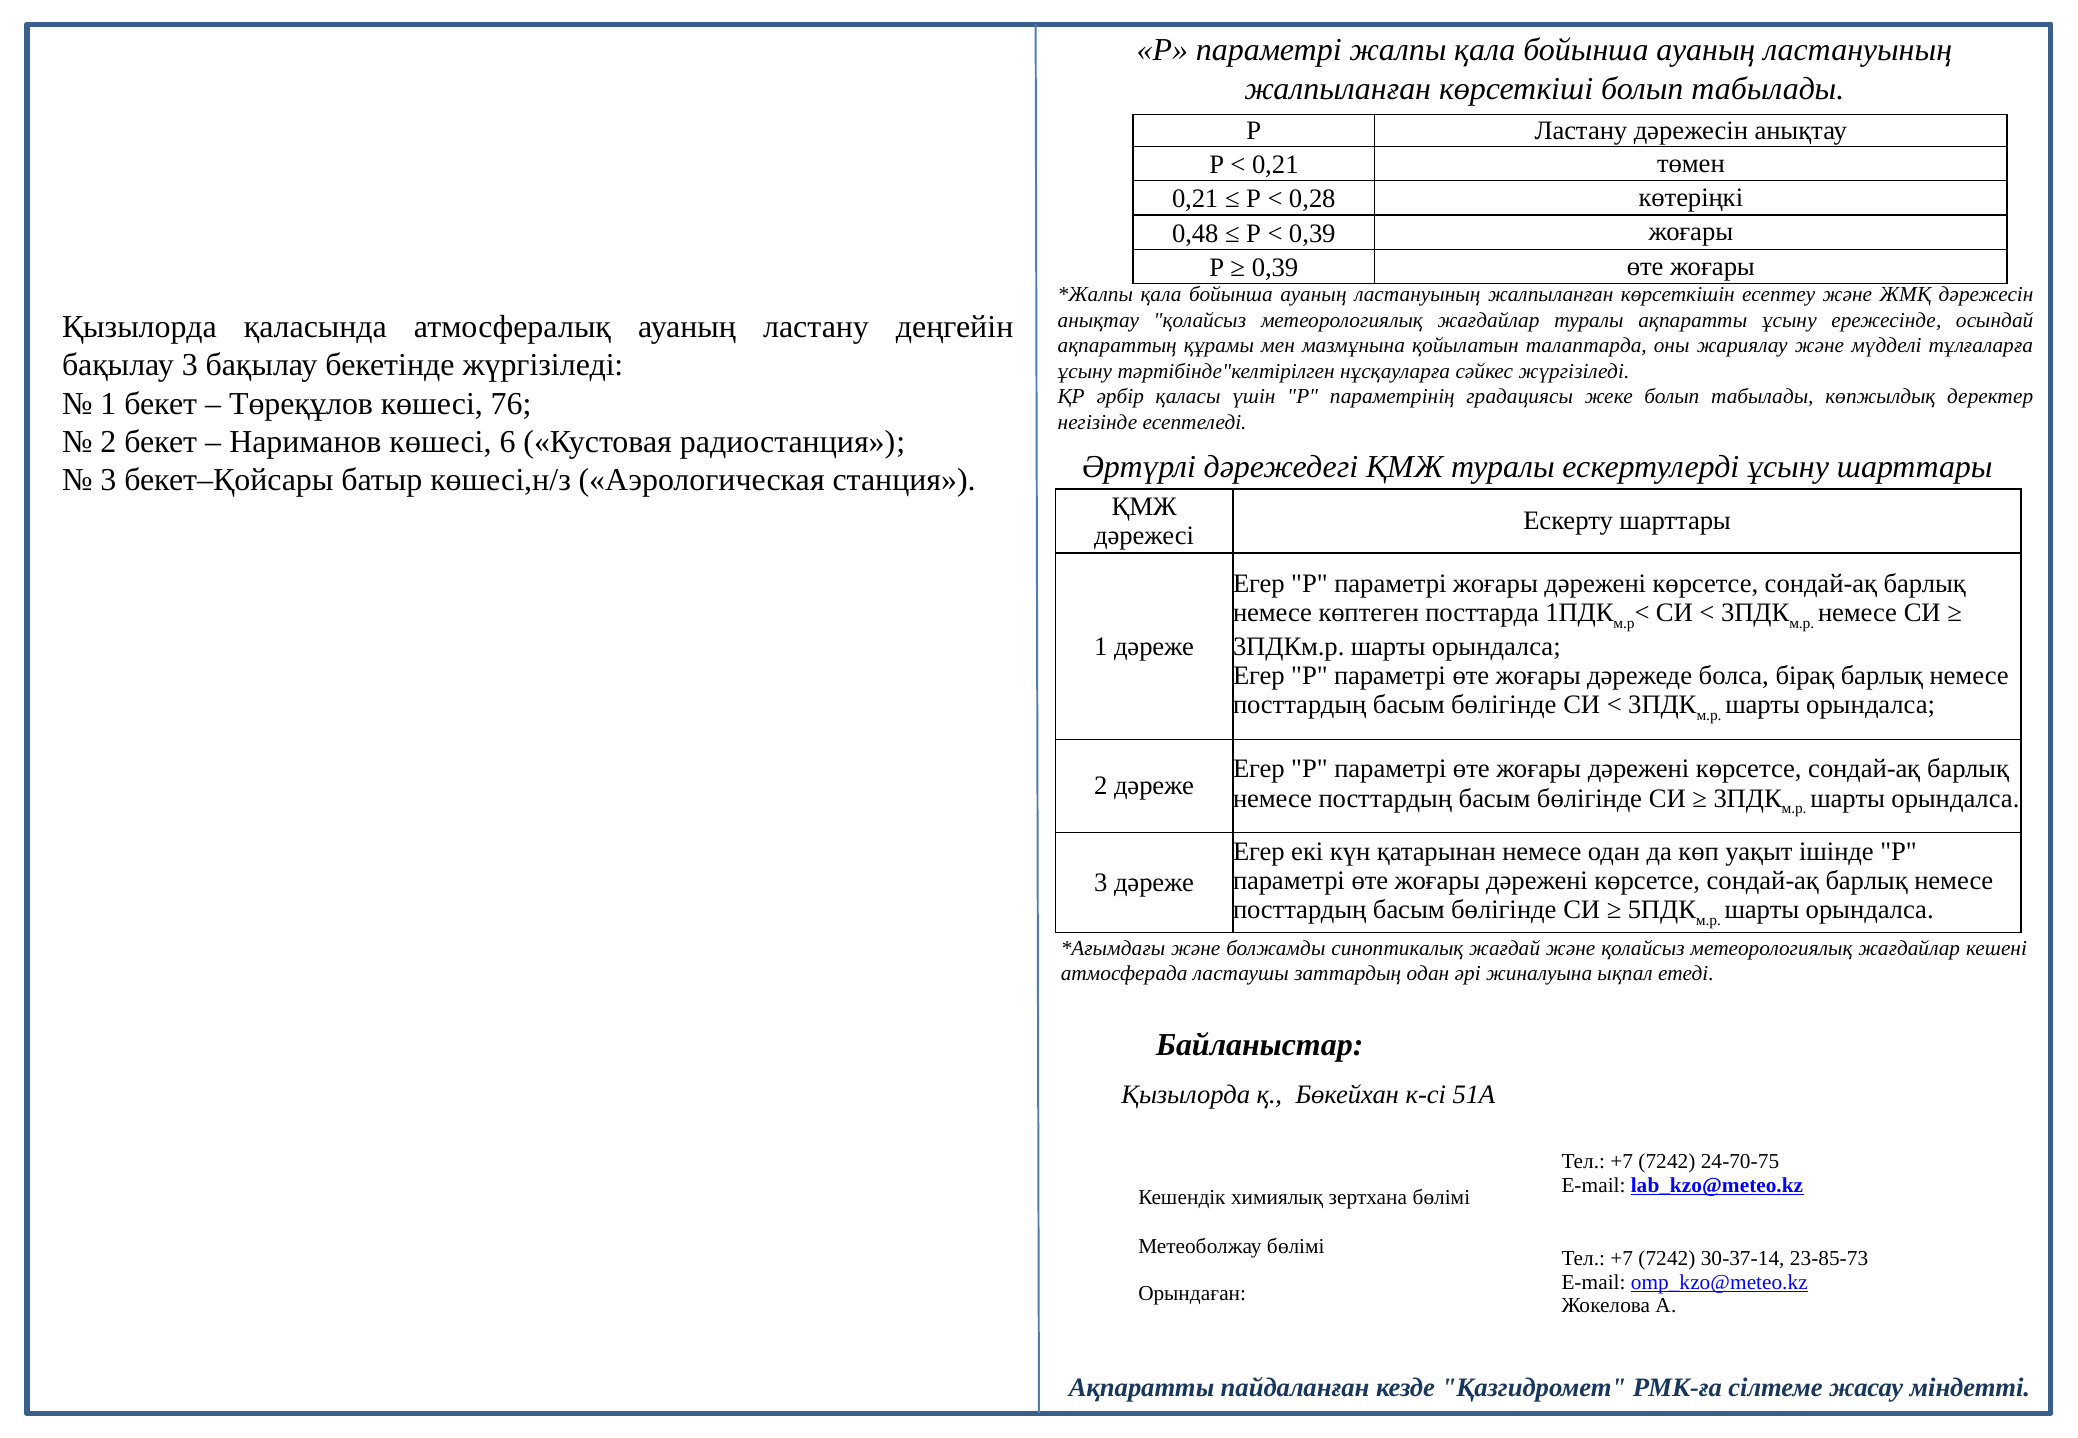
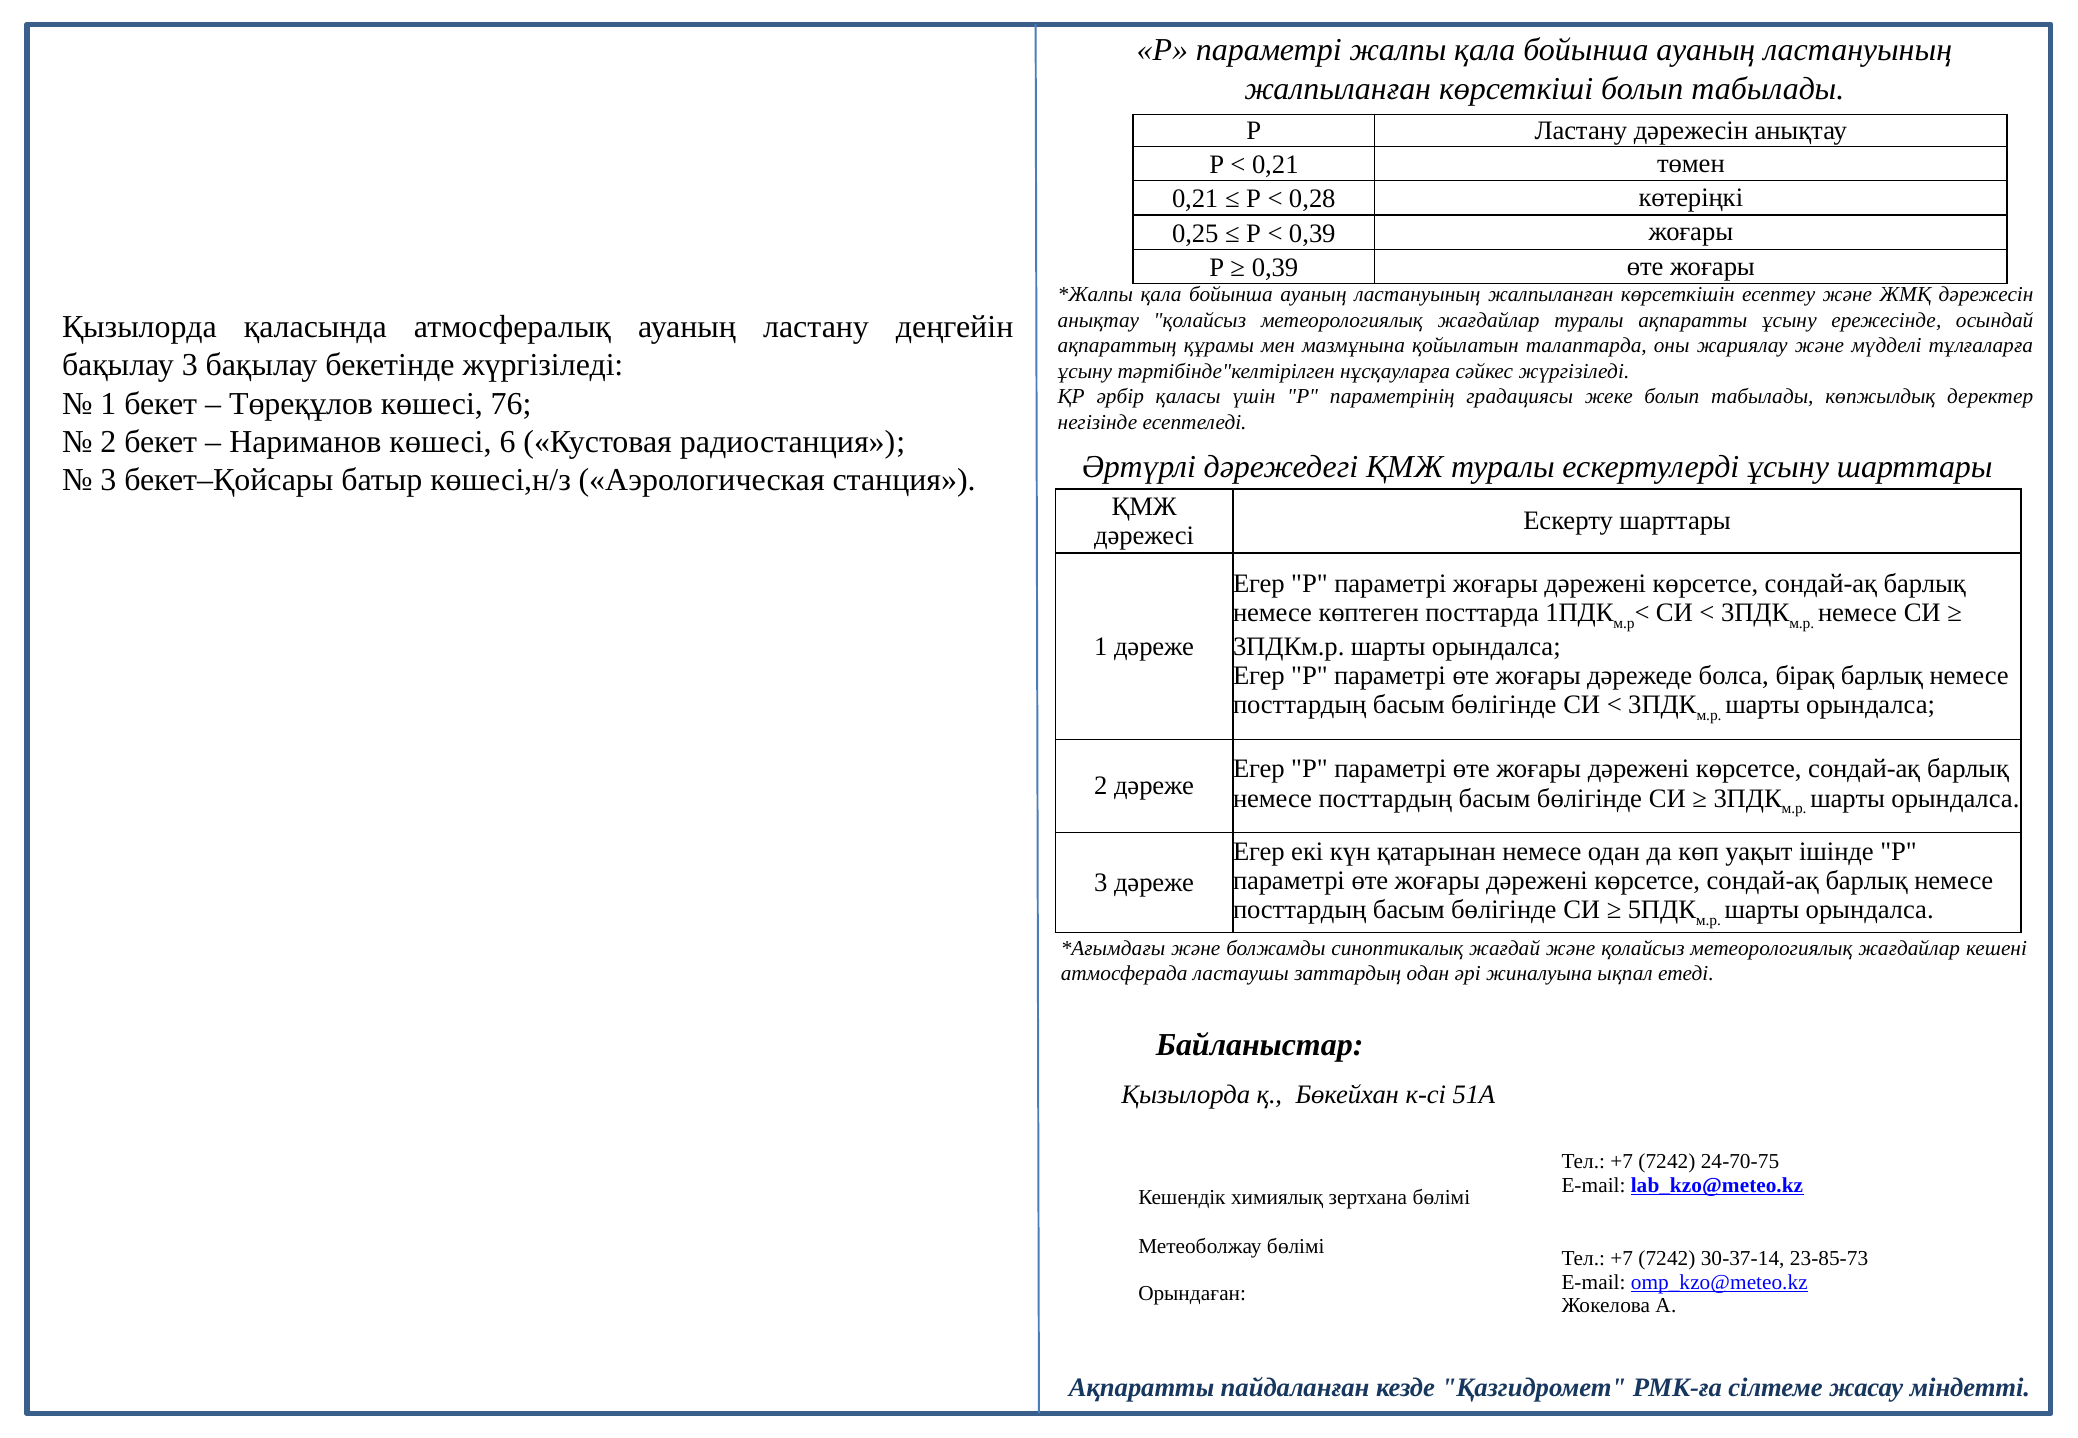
0,48: 0,48 -> 0,25 (1195, 233)
